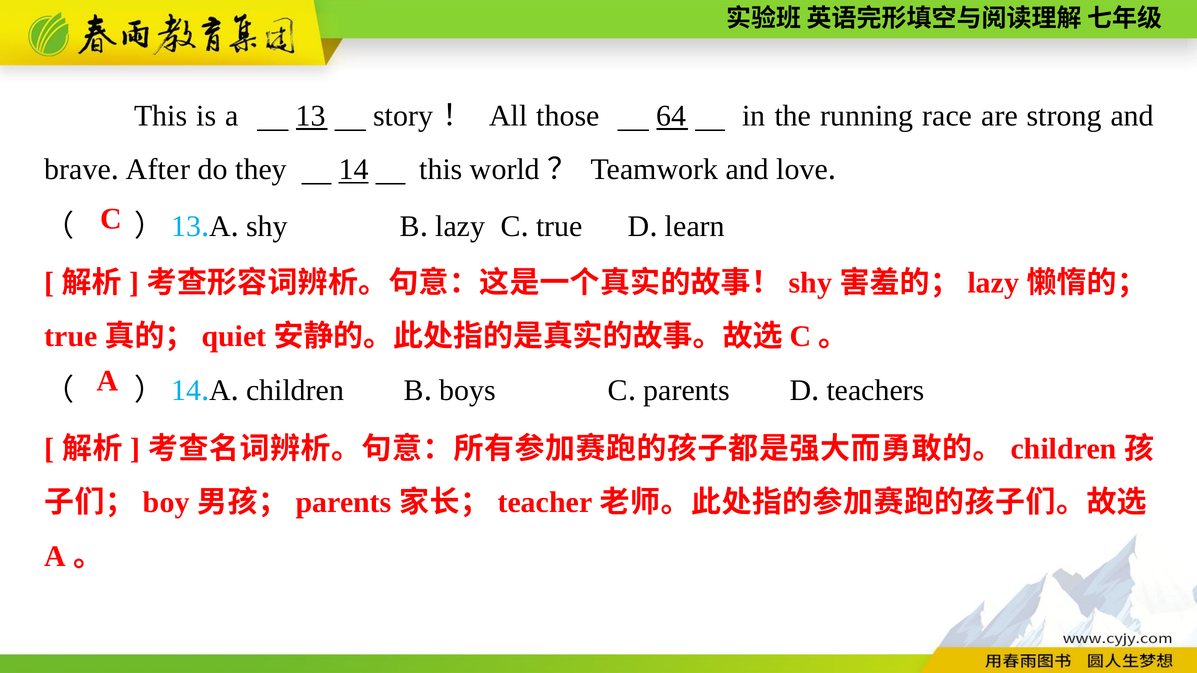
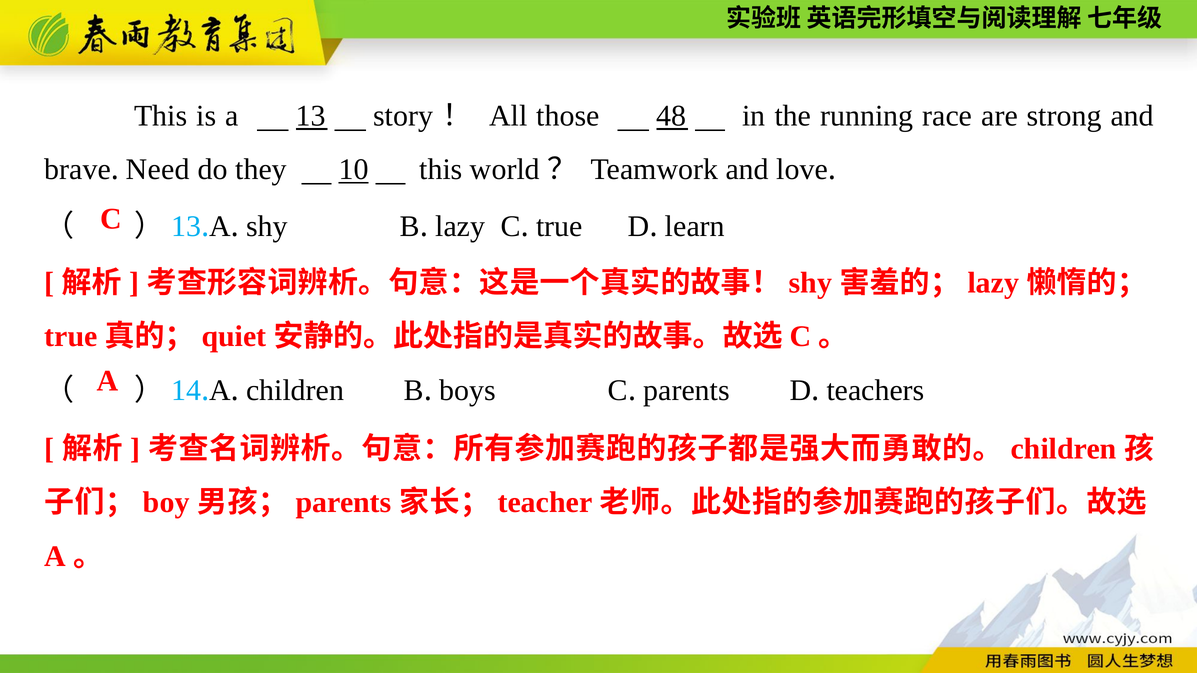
64: 64 -> 48 (671, 116)
After: After -> Need (158, 170)
14: 14 -> 10 (354, 170)
